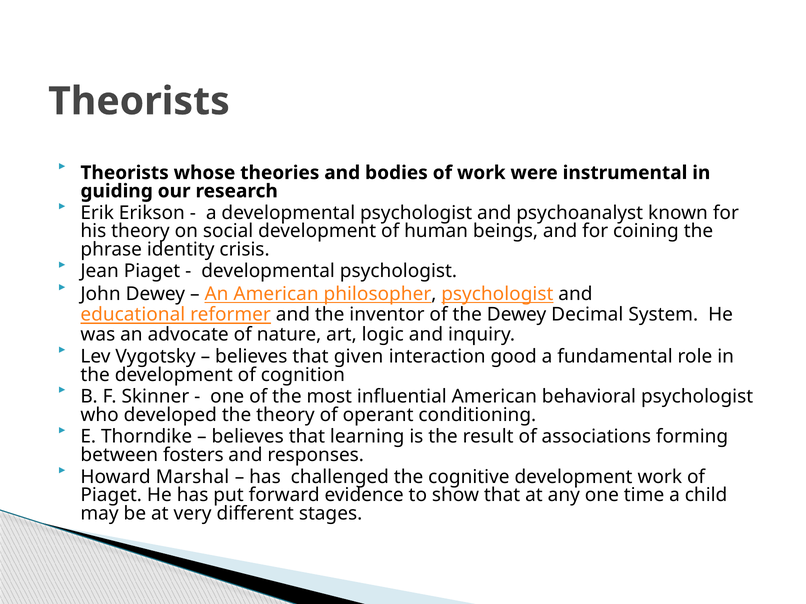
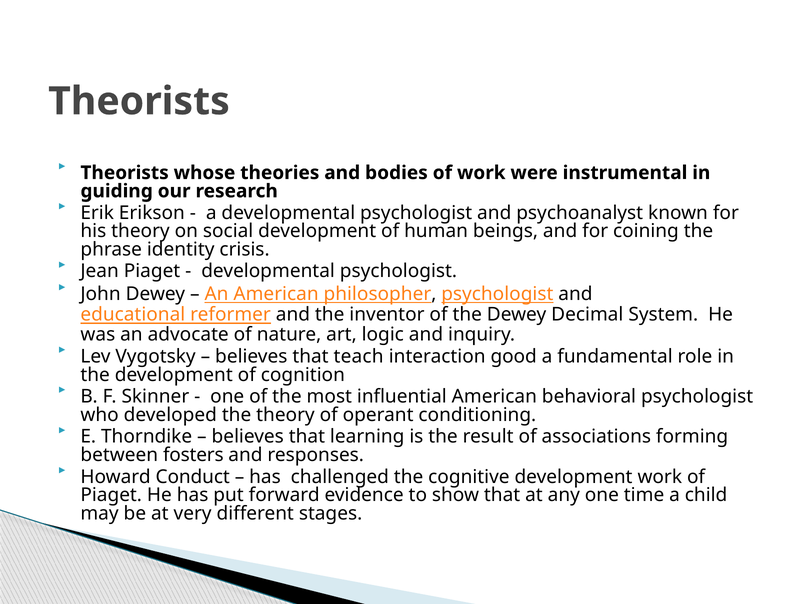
given: given -> teach (359, 357)
Marshal: Marshal -> Conduct (193, 477)
